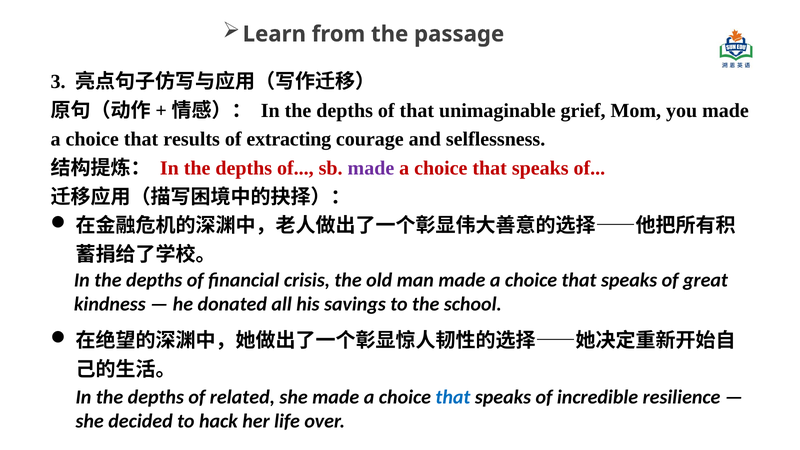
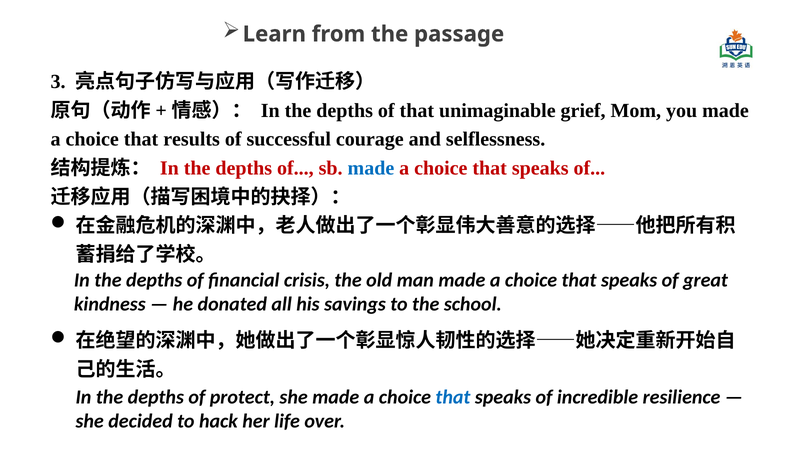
extracting: extracting -> successful (289, 139)
made colour: purple -> blue (371, 168)
related: related -> protect (242, 397)
